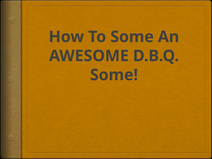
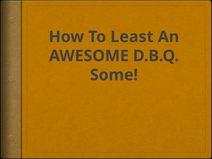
To Some: Some -> Least (132, 37)
